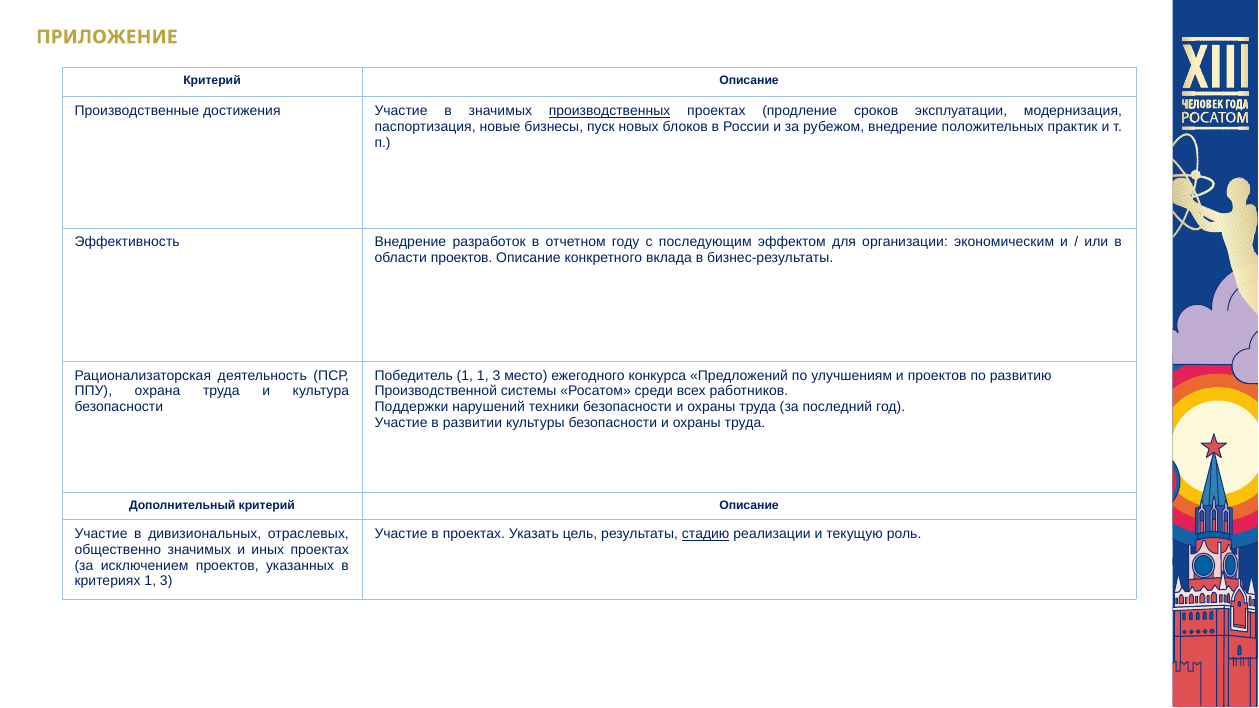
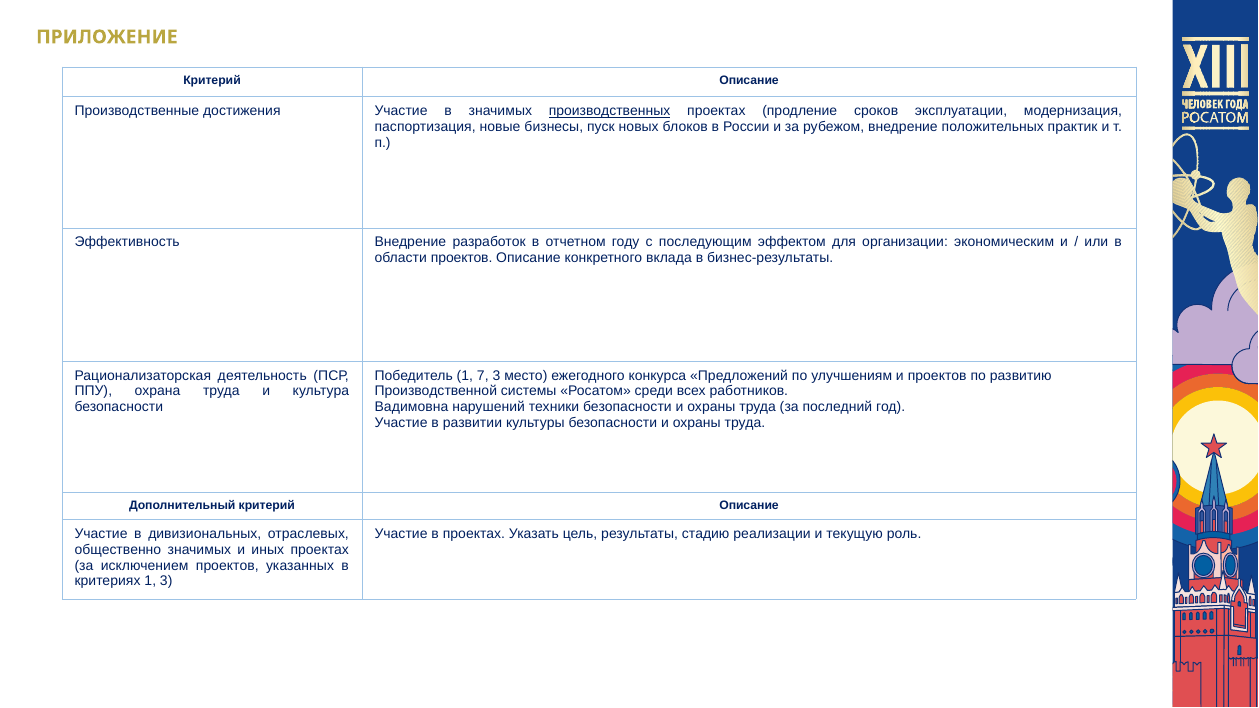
1 1: 1 -> 7 (483, 376)
Поддержки: Поддержки -> Вадимовна (412, 407)
стадию underline: present -> none (706, 534)
